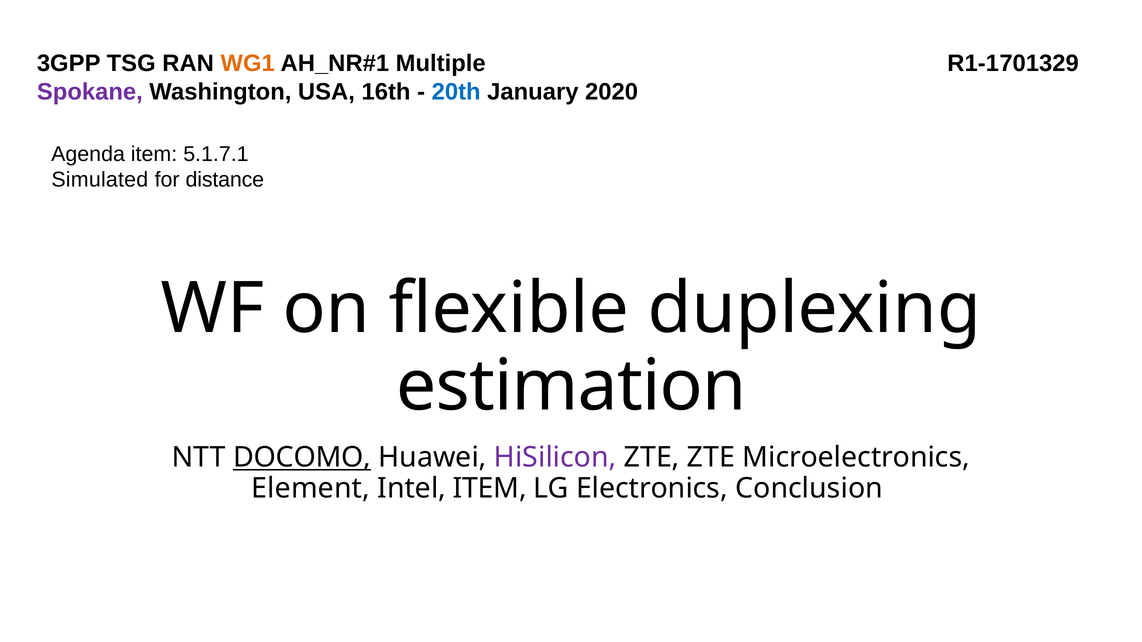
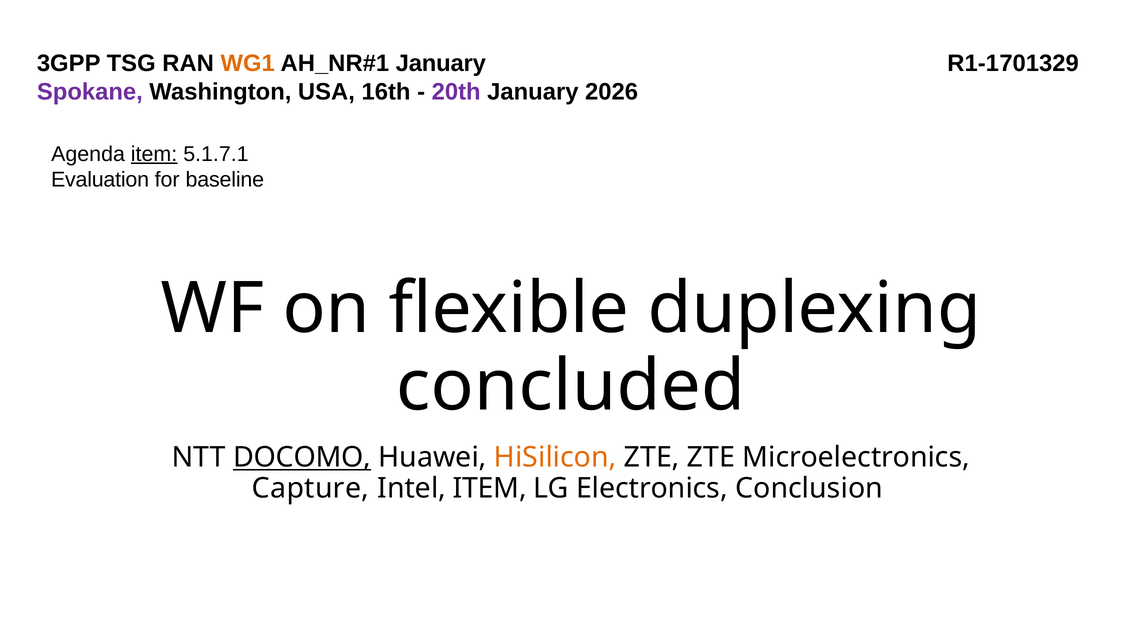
Multiple: Multiple -> January (441, 63)
20th colour: blue -> purple (456, 92)
2020: 2020 -> 2026 (612, 92)
item underline: none -> present (154, 154)
Simulated: Simulated -> Evaluation (100, 180)
distance: distance -> baseline (225, 180)
estimation: estimation -> concluded (571, 386)
HiSilicon colour: purple -> orange (555, 458)
Element: Element -> Capture (311, 488)
